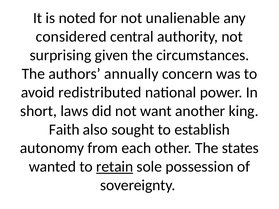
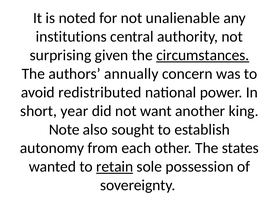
considered: considered -> institutions (71, 37)
circumstances underline: none -> present (203, 55)
laws: laws -> year (74, 111)
Faith: Faith -> Note (64, 130)
